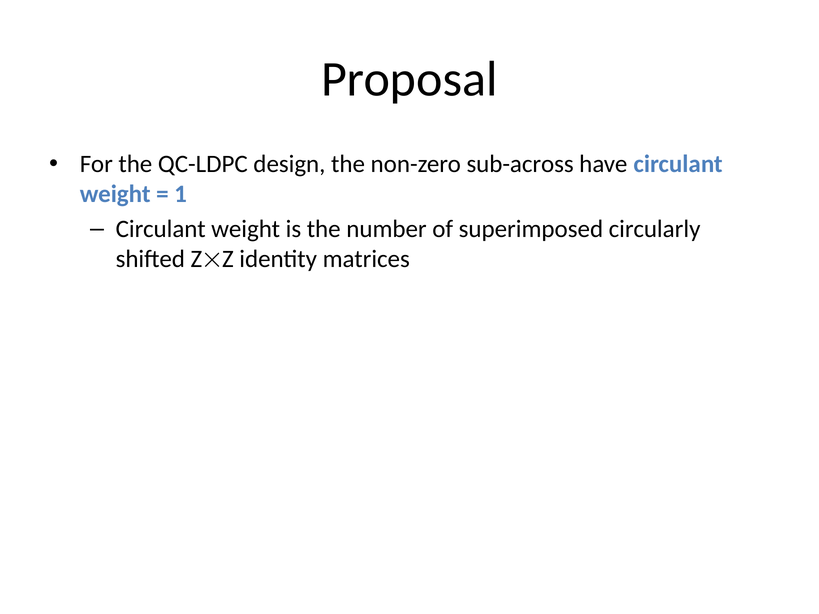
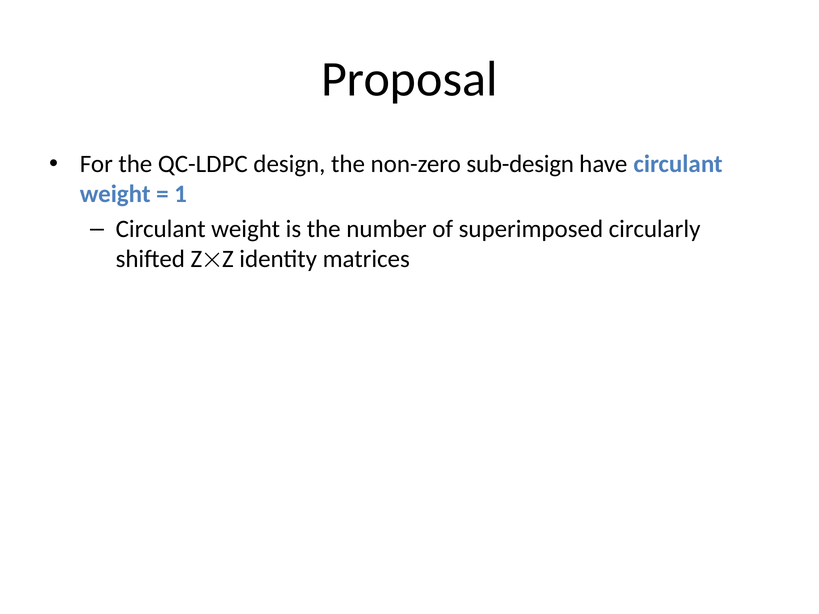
sub-across: sub-across -> sub-design (520, 164)
